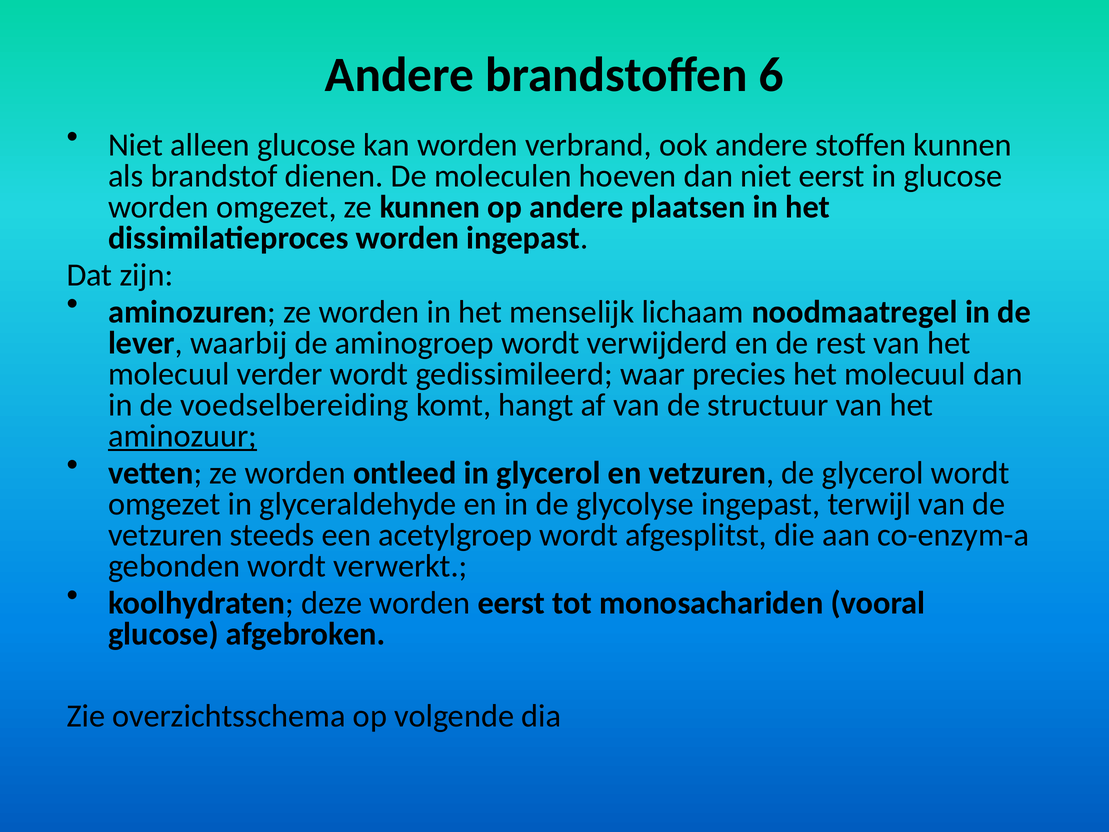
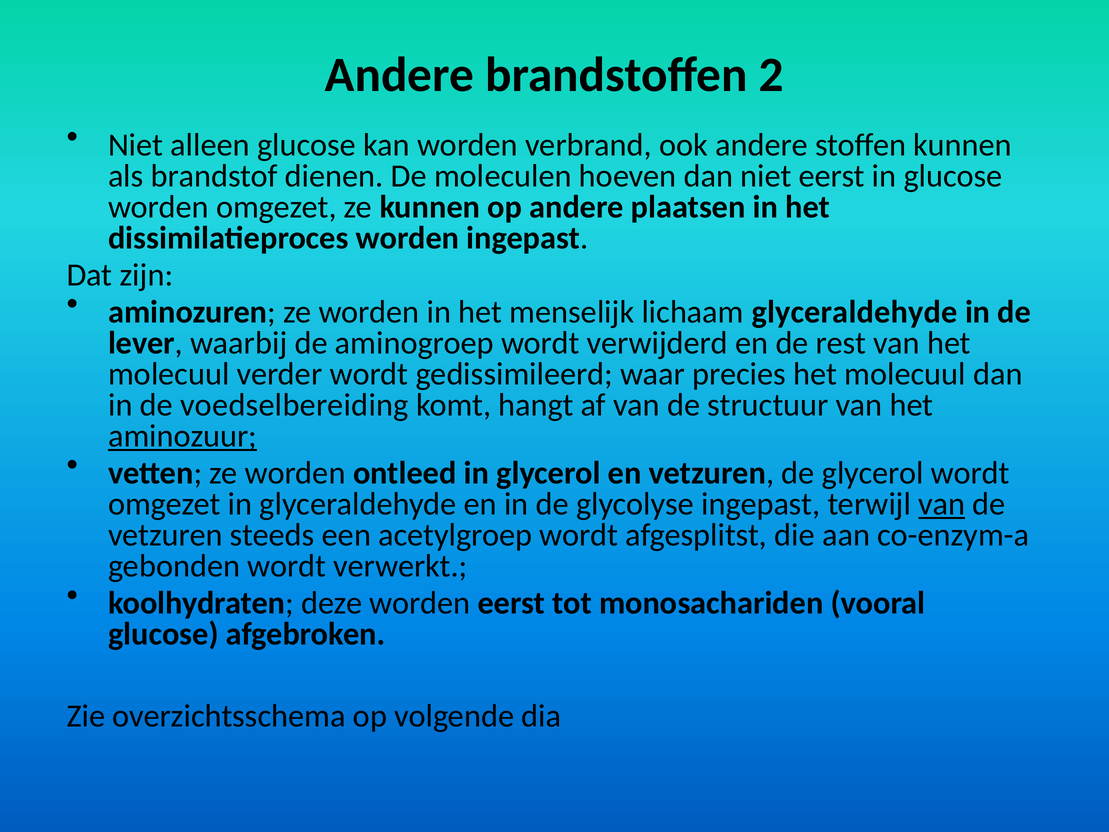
6: 6 -> 2 (771, 75)
lichaam noodmaatregel: noodmaatregel -> glyceraldehyde (855, 312)
van underline: none -> present (942, 504)
